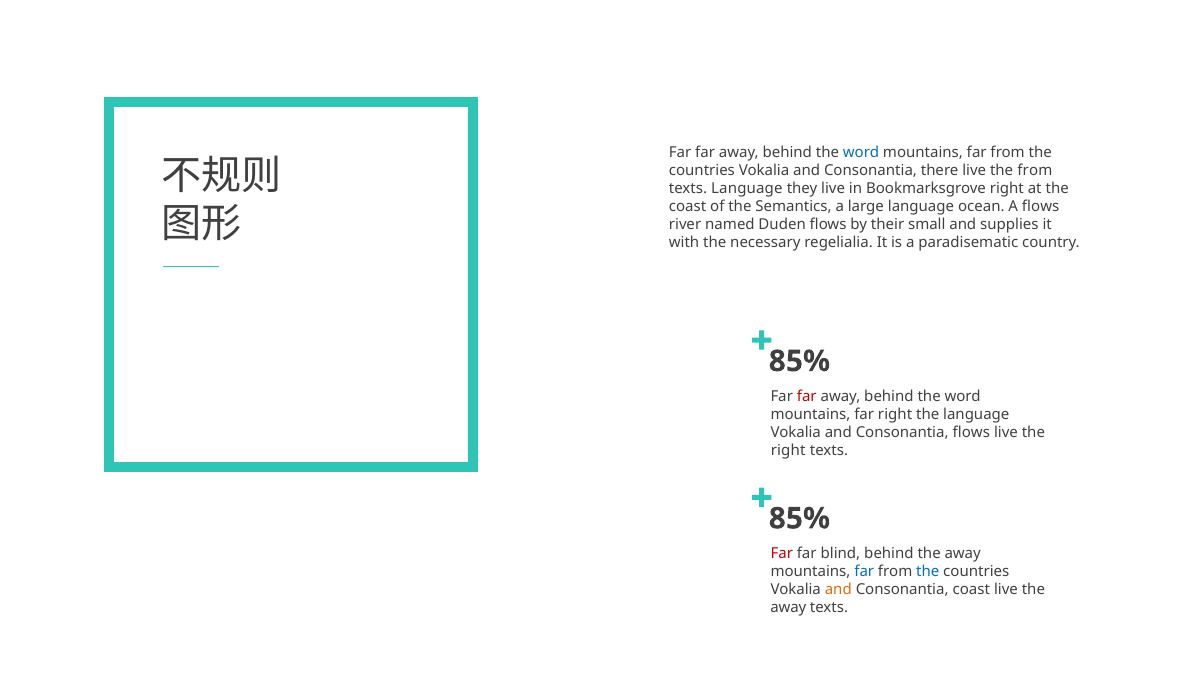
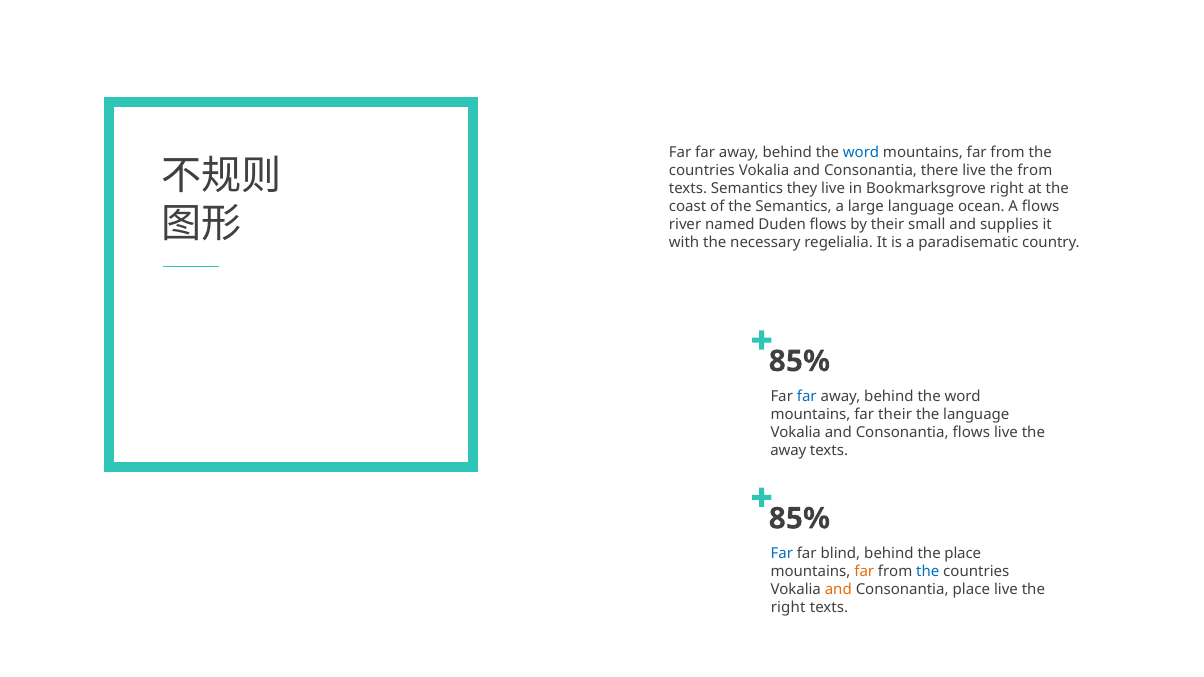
texts Language: Language -> Semantics (747, 189)
far colour: red -> blue (807, 397)
far right: right -> their (895, 415)
right: right -> away (788, 451)
Far colour: red -> blue (782, 554)
behind the away: away -> place (963, 554)
far colour: blue -> orange (864, 572)
Consonantia coast: coast -> place (971, 590)
away: away -> right (788, 608)
